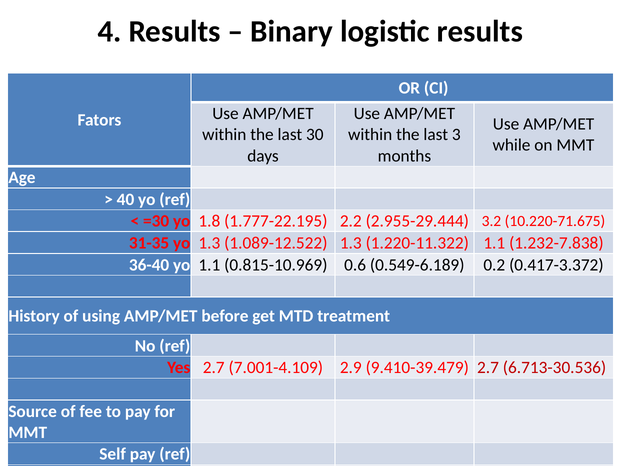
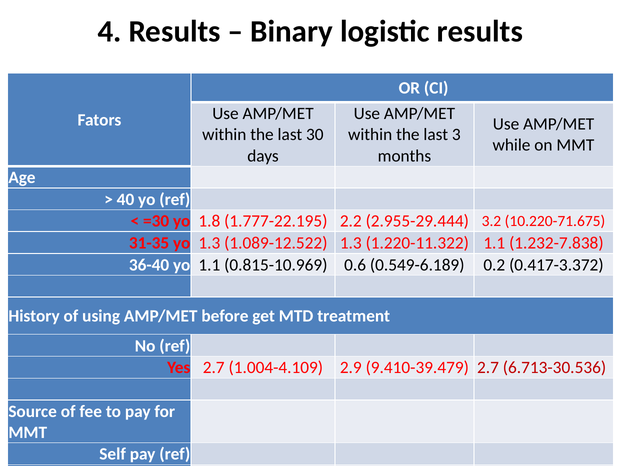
7.001-4.109: 7.001-4.109 -> 1.004-4.109 (276, 368)
